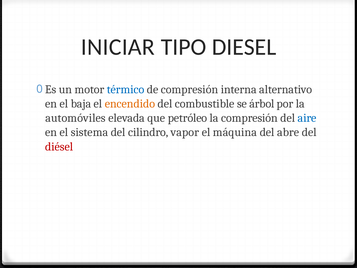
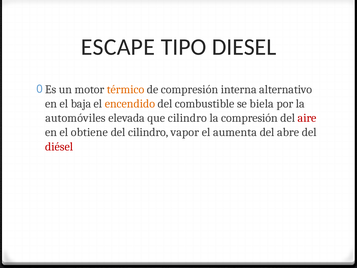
INICIAR: INICIAR -> ESCAPE (118, 47)
térmico colour: blue -> orange (126, 89)
árbol: árbol -> biela (262, 104)
que petróleo: petróleo -> cilindro (187, 118)
aire colour: blue -> red (307, 118)
sistema: sistema -> obtiene (89, 132)
máquina: máquina -> aumenta (235, 132)
